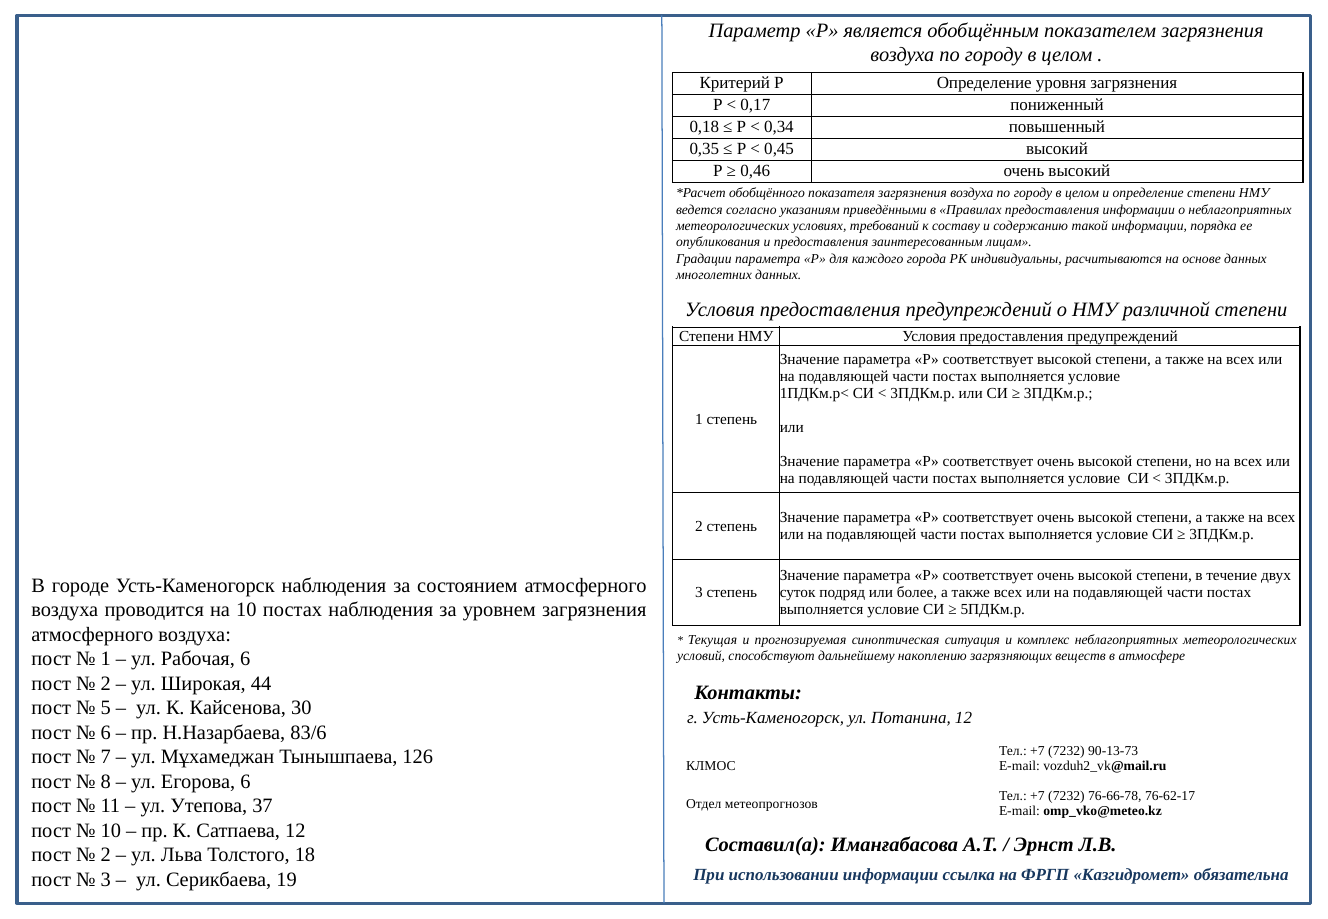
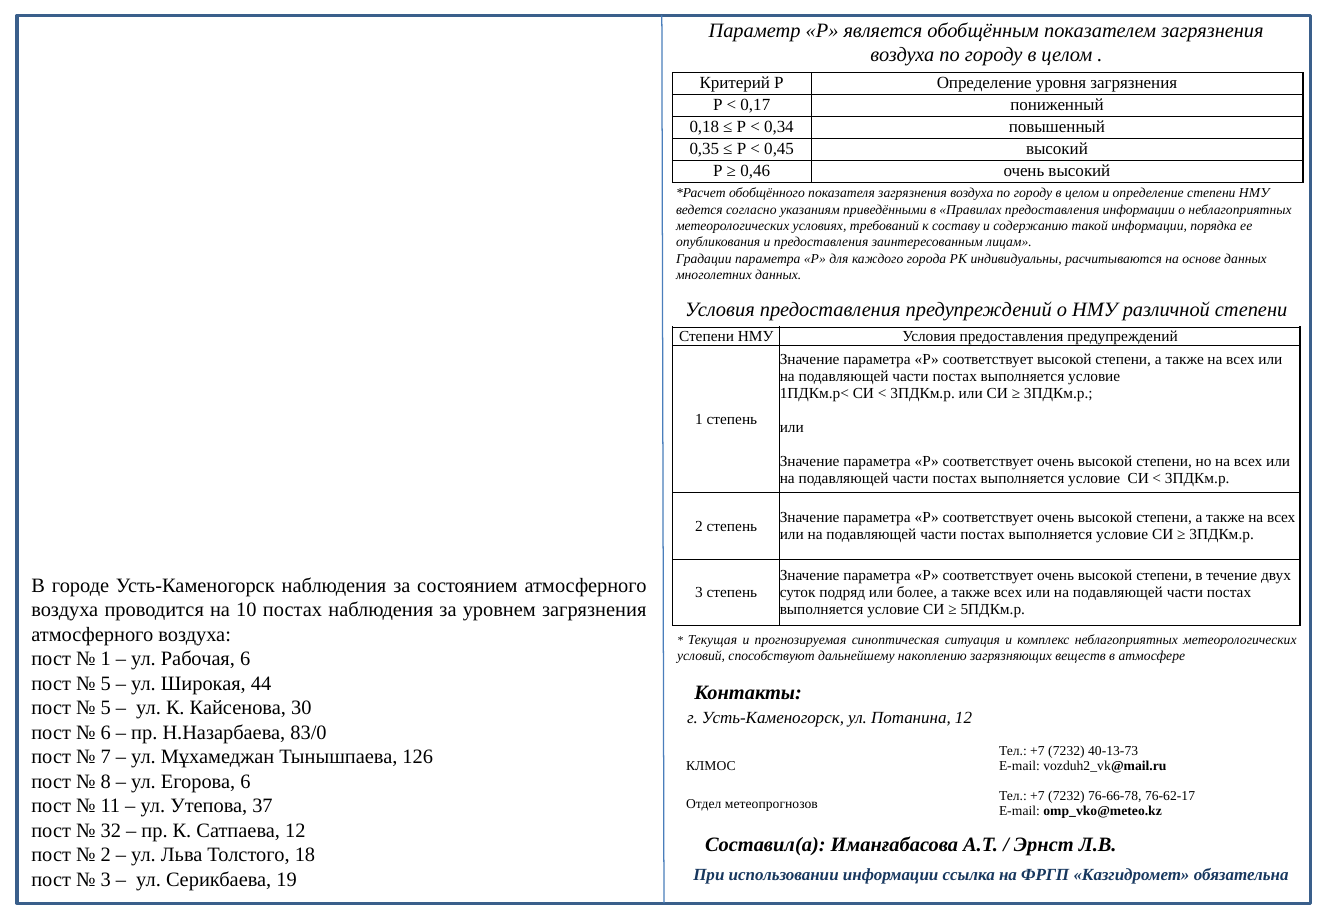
2: 2 -> 5 (106, 684)
83/6: 83/6 -> 83/0 (309, 733)
90-13-73: 90-13-73 -> 40-13-73 (1113, 752)
10: 10 -> 32 (111, 831)
